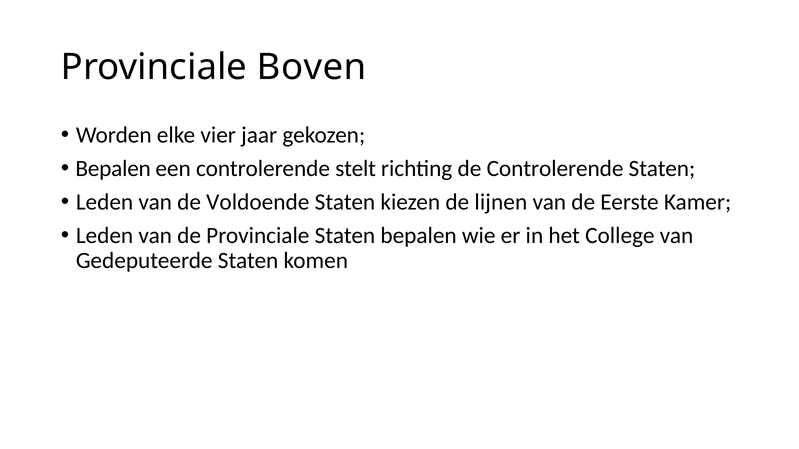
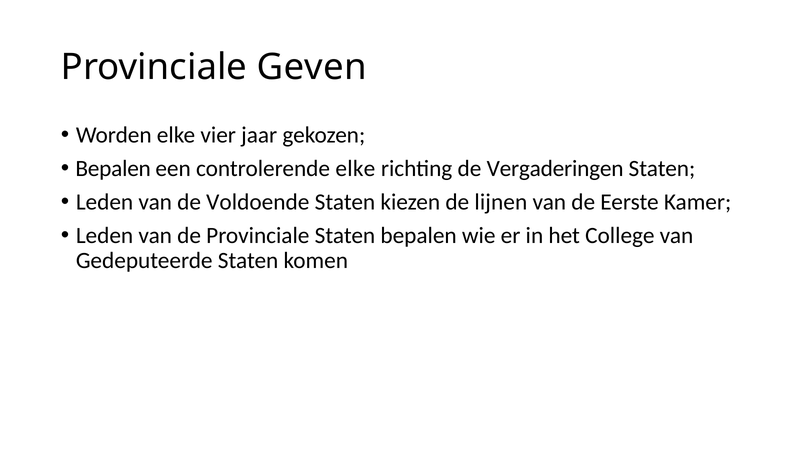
Boven: Boven -> Geven (312, 67)
controlerende stelt: stelt -> elke (355, 169)
de Controlerende: Controlerende -> Vergaderingen (555, 169)
